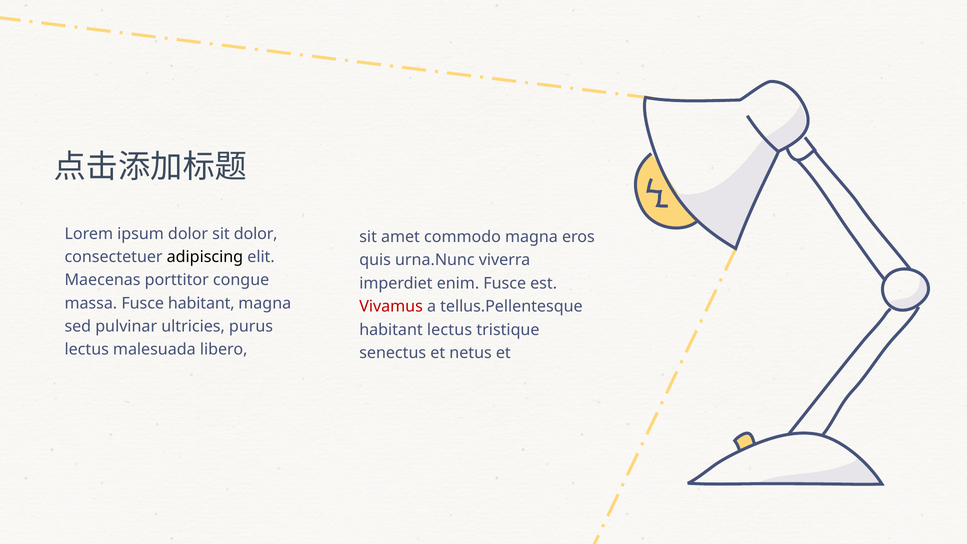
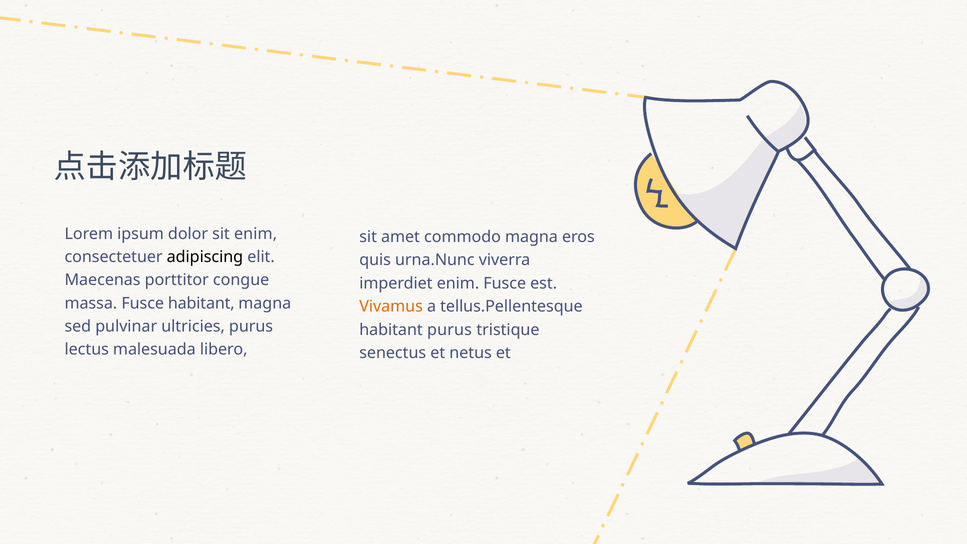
sit dolor: dolor -> enim (256, 234)
Vivamus colour: red -> orange (391, 306)
habitant lectus: lectus -> purus (450, 330)
